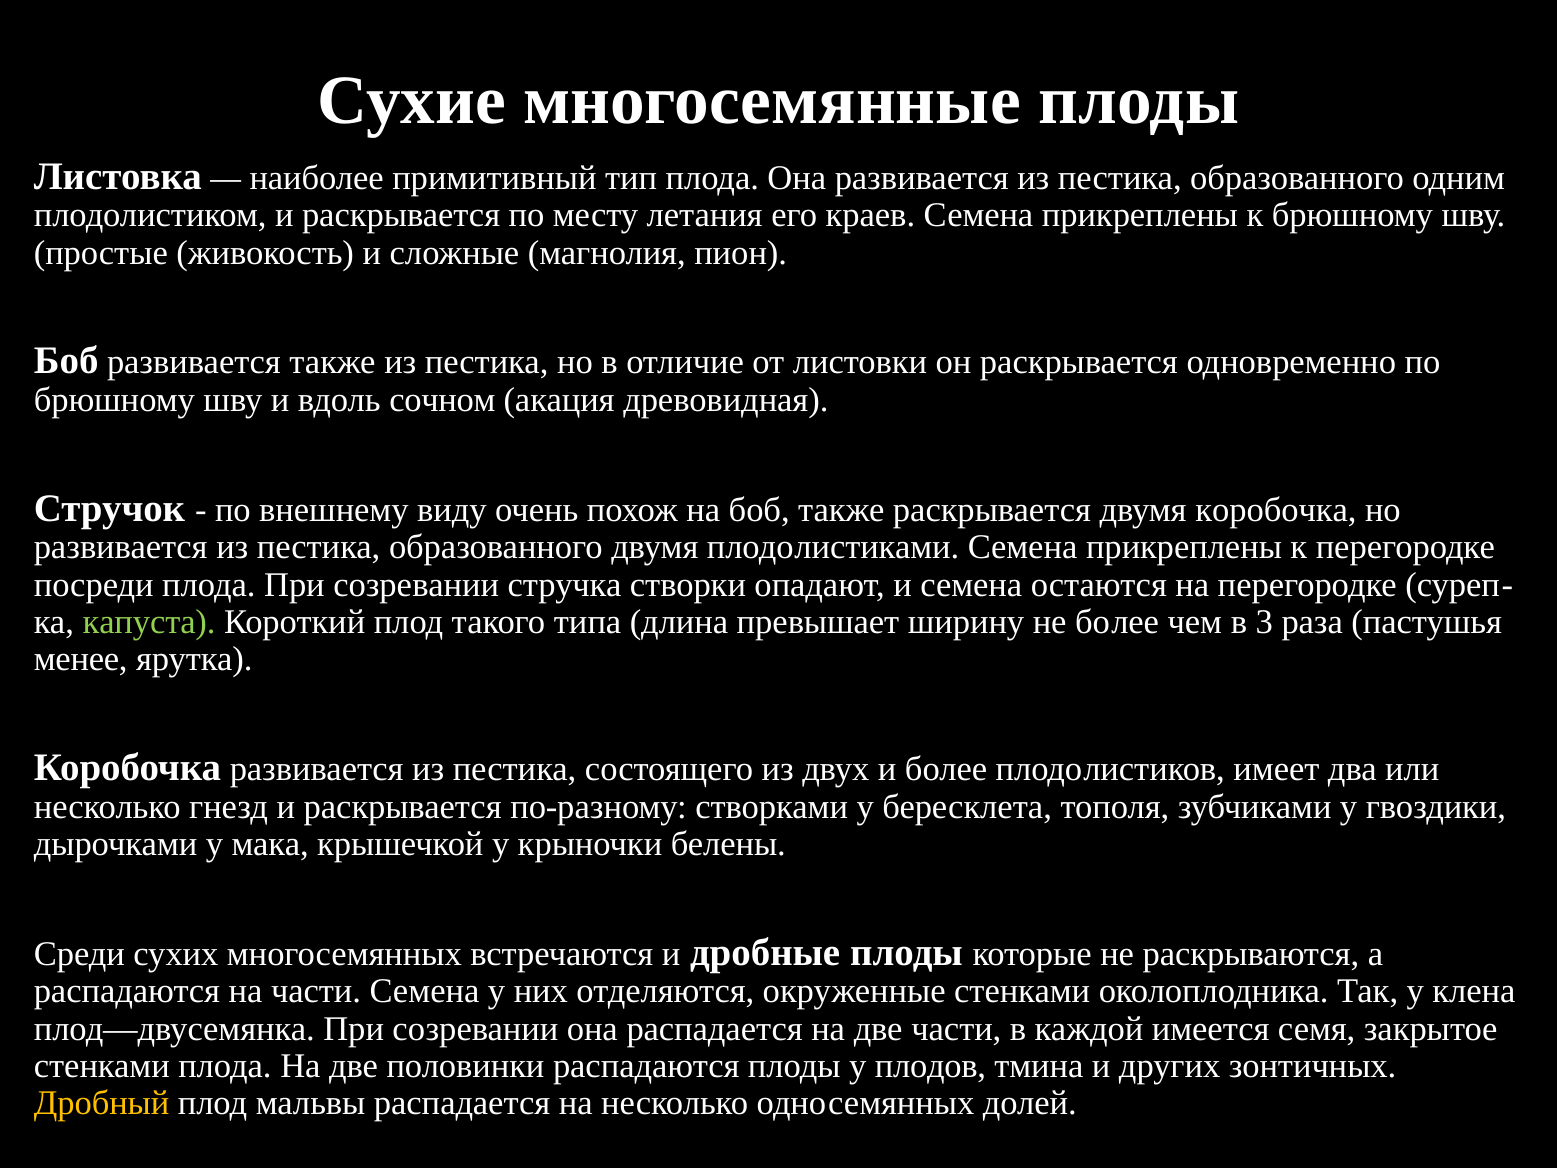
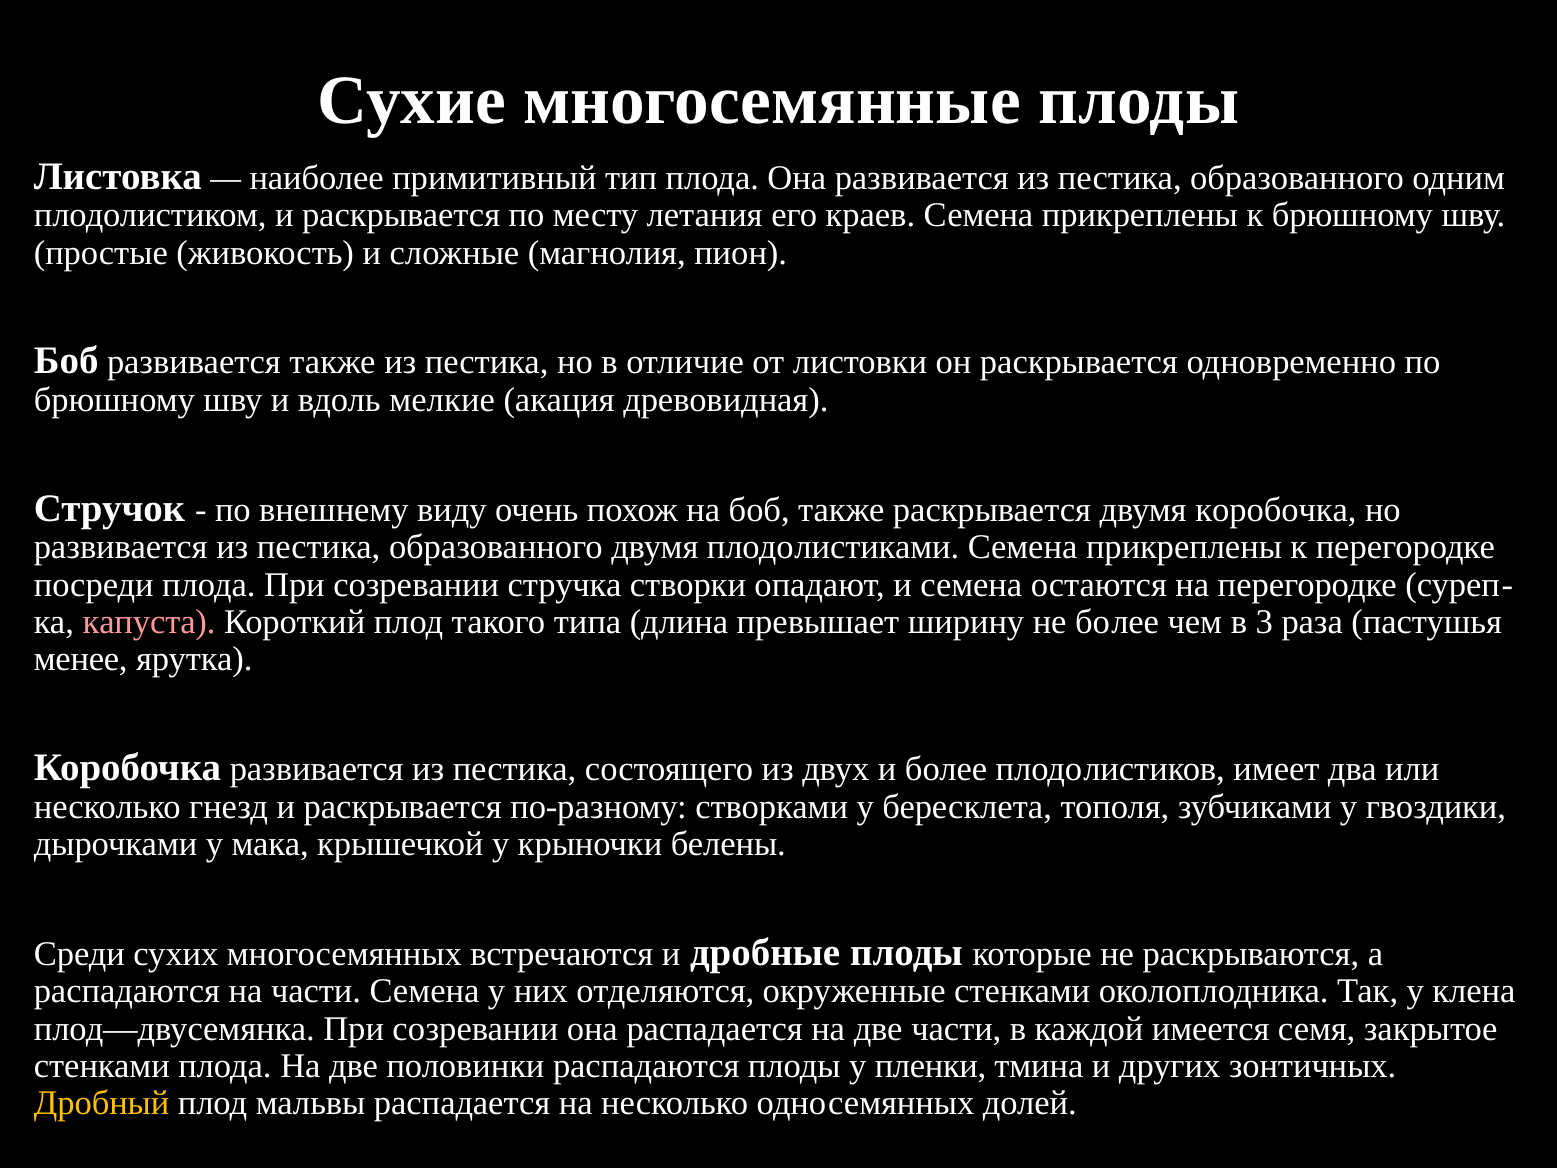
сочном: сочном -> мелкие (442, 400)
капуста colour: light green -> pink (149, 622)
плодов: плодов -> пленки (931, 1066)
